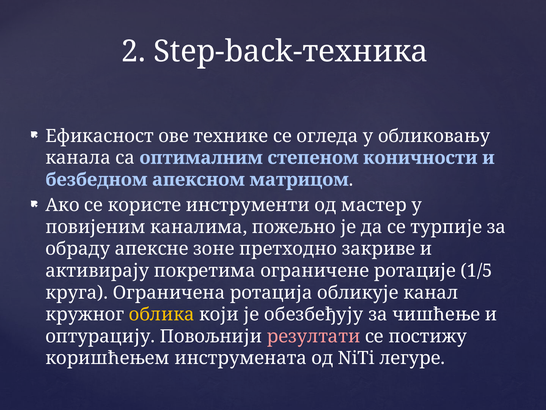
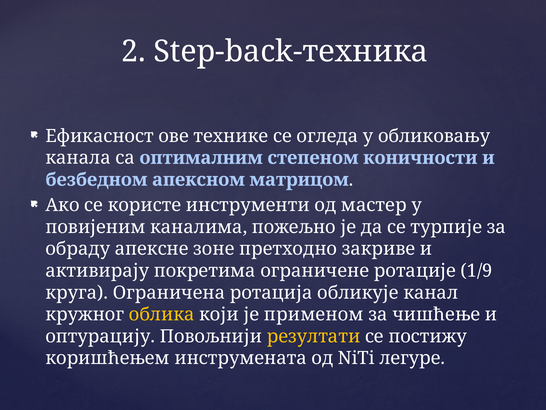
1/5: 1/5 -> 1/9 (477, 270)
обезбеђују: обезбеђују -> применом (314, 314)
резултати colour: pink -> yellow (314, 336)
